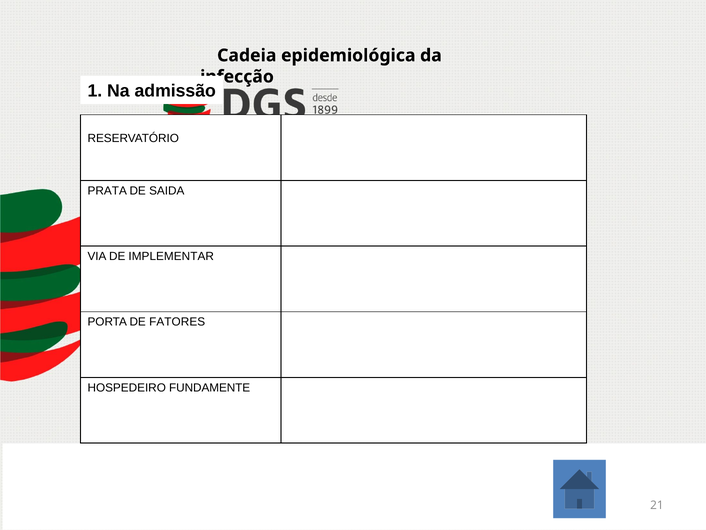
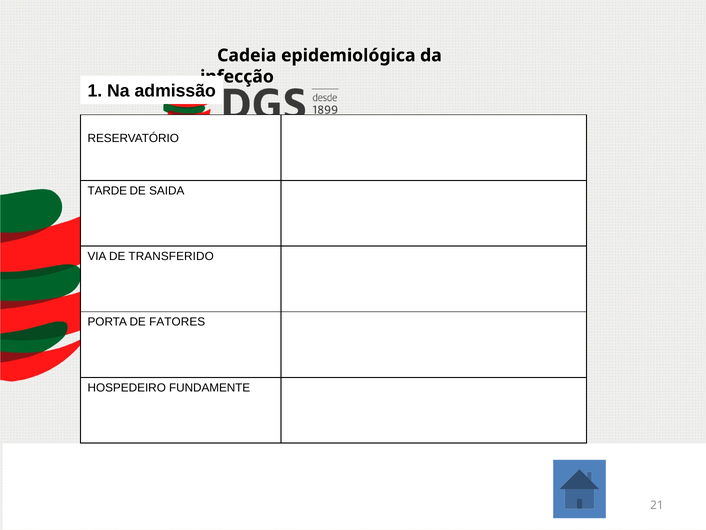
PRATA: PRATA -> TARDE (107, 191)
IMPLEMENTAR: IMPLEMENTAR -> TRANSFERIDO (171, 256)
